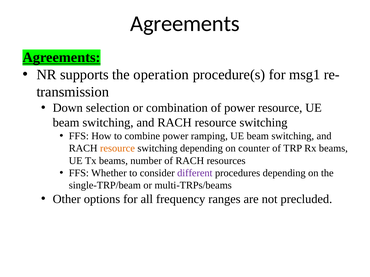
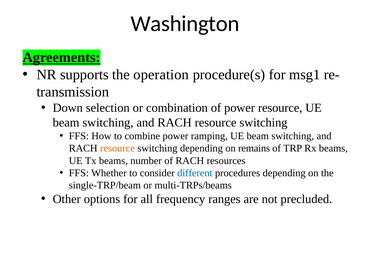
Agreements: Agreements -> Washington (185, 24)
counter: counter -> remains (254, 149)
different colour: purple -> blue (195, 173)
